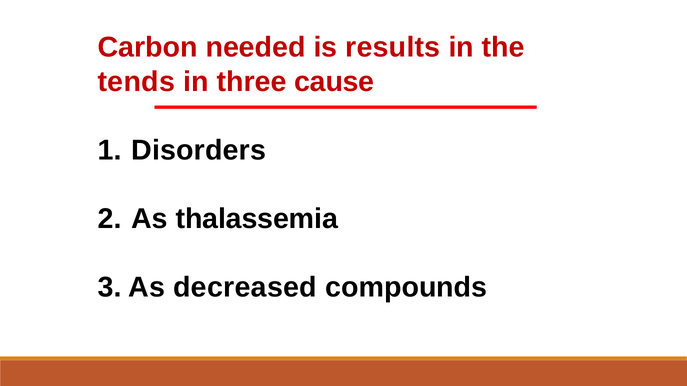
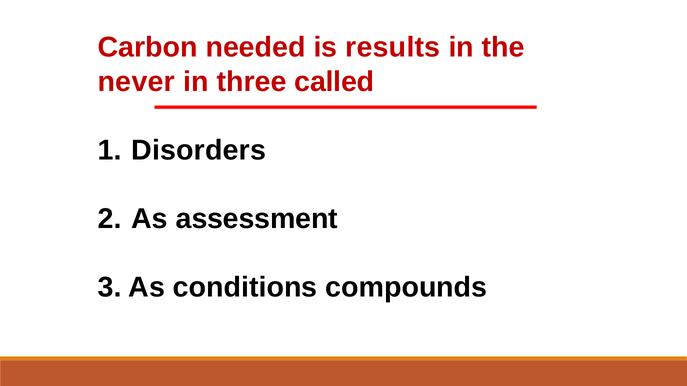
tends: tends -> never (136, 82)
cause: cause -> called (334, 82)
thalassemia: thalassemia -> assessment (257, 219)
decreased: decreased -> conditions (245, 288)
